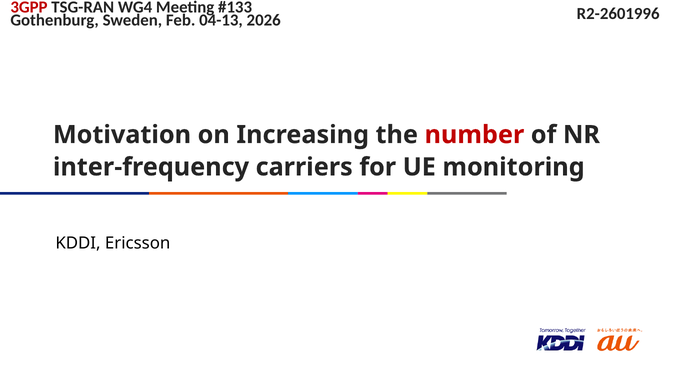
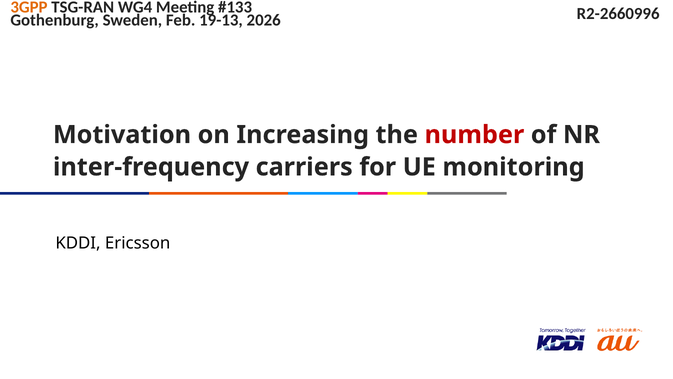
3GPP colour: red -> orange (29, 7)
04-13: 04-13 -> 19-13 (221, 20)
R2-2601996: R2-2601996 -> R2-2660996 (618, 14)
